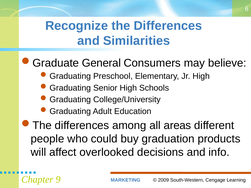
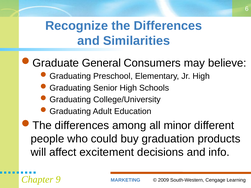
areas: areas -> minor (177, 126)
overlooked: overlooked -> excitement (107, 152)
